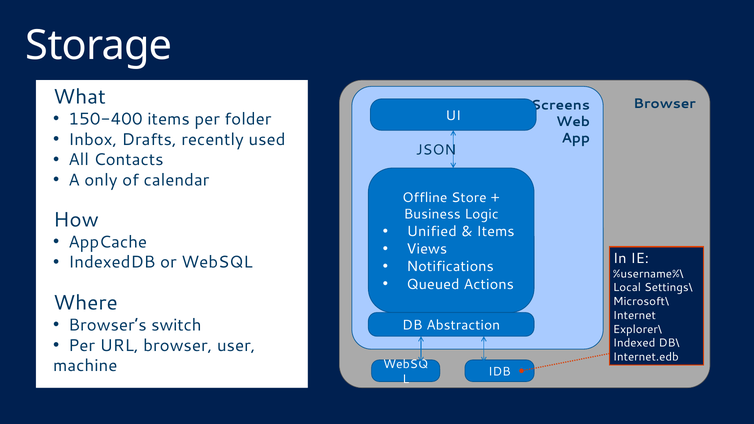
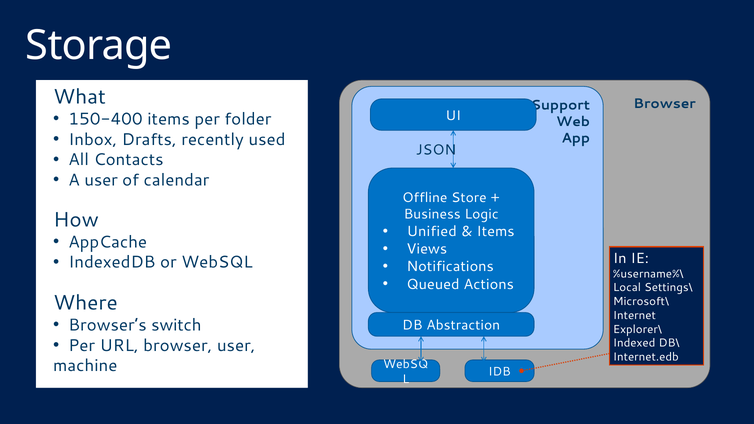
Screens: Screens -> Support (560, 105)
A only: only -> user (101, 180)
